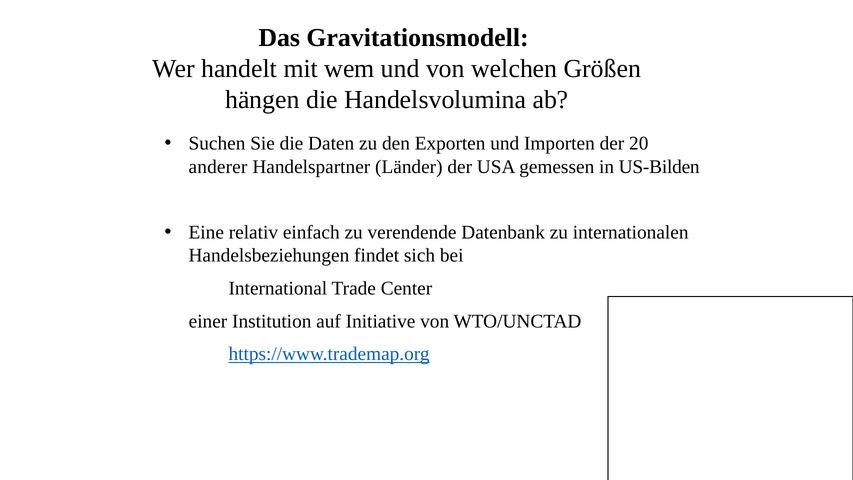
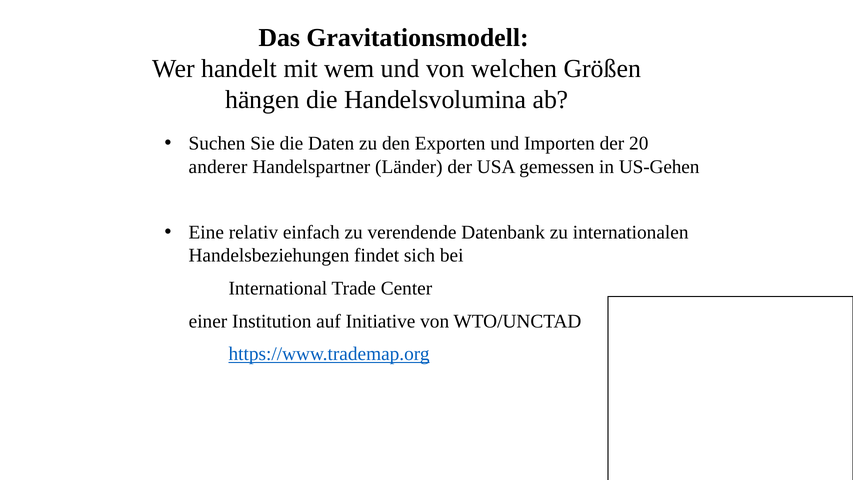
US-Bilden: US-Bilden -> US-Gehen (659, 167)
